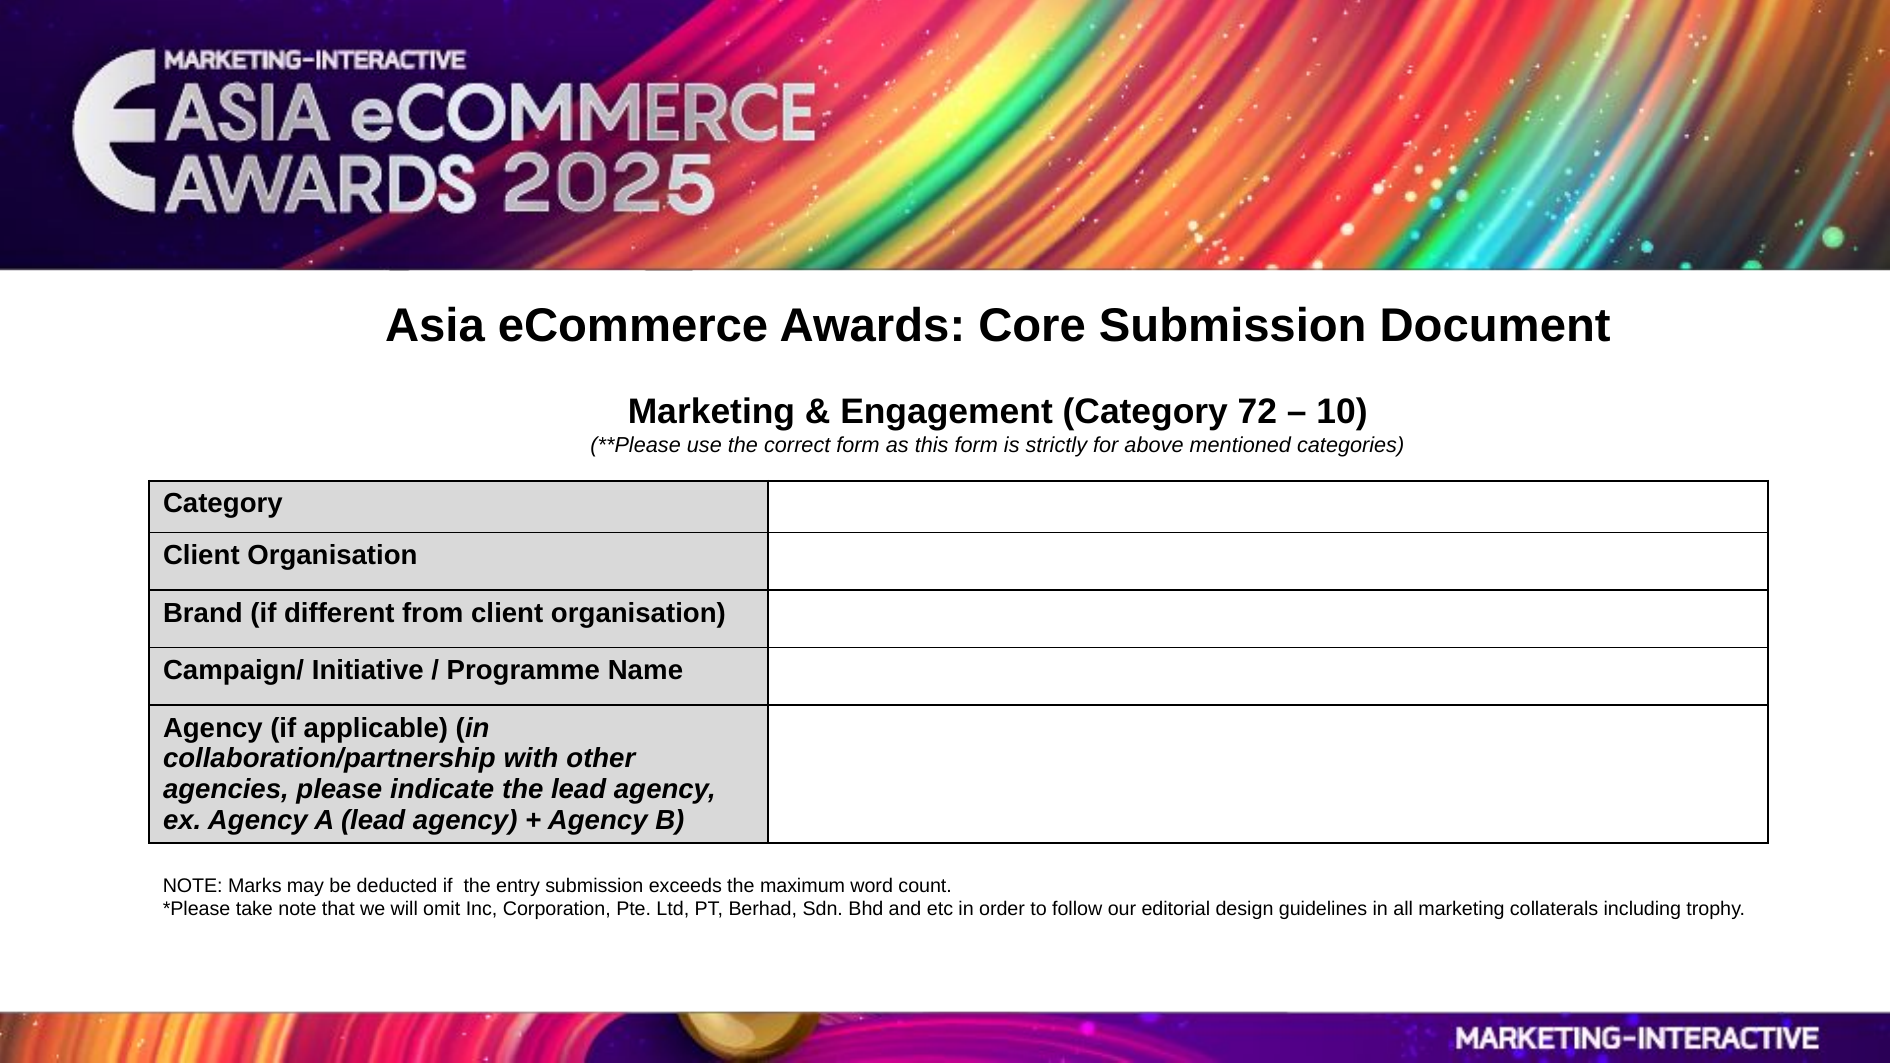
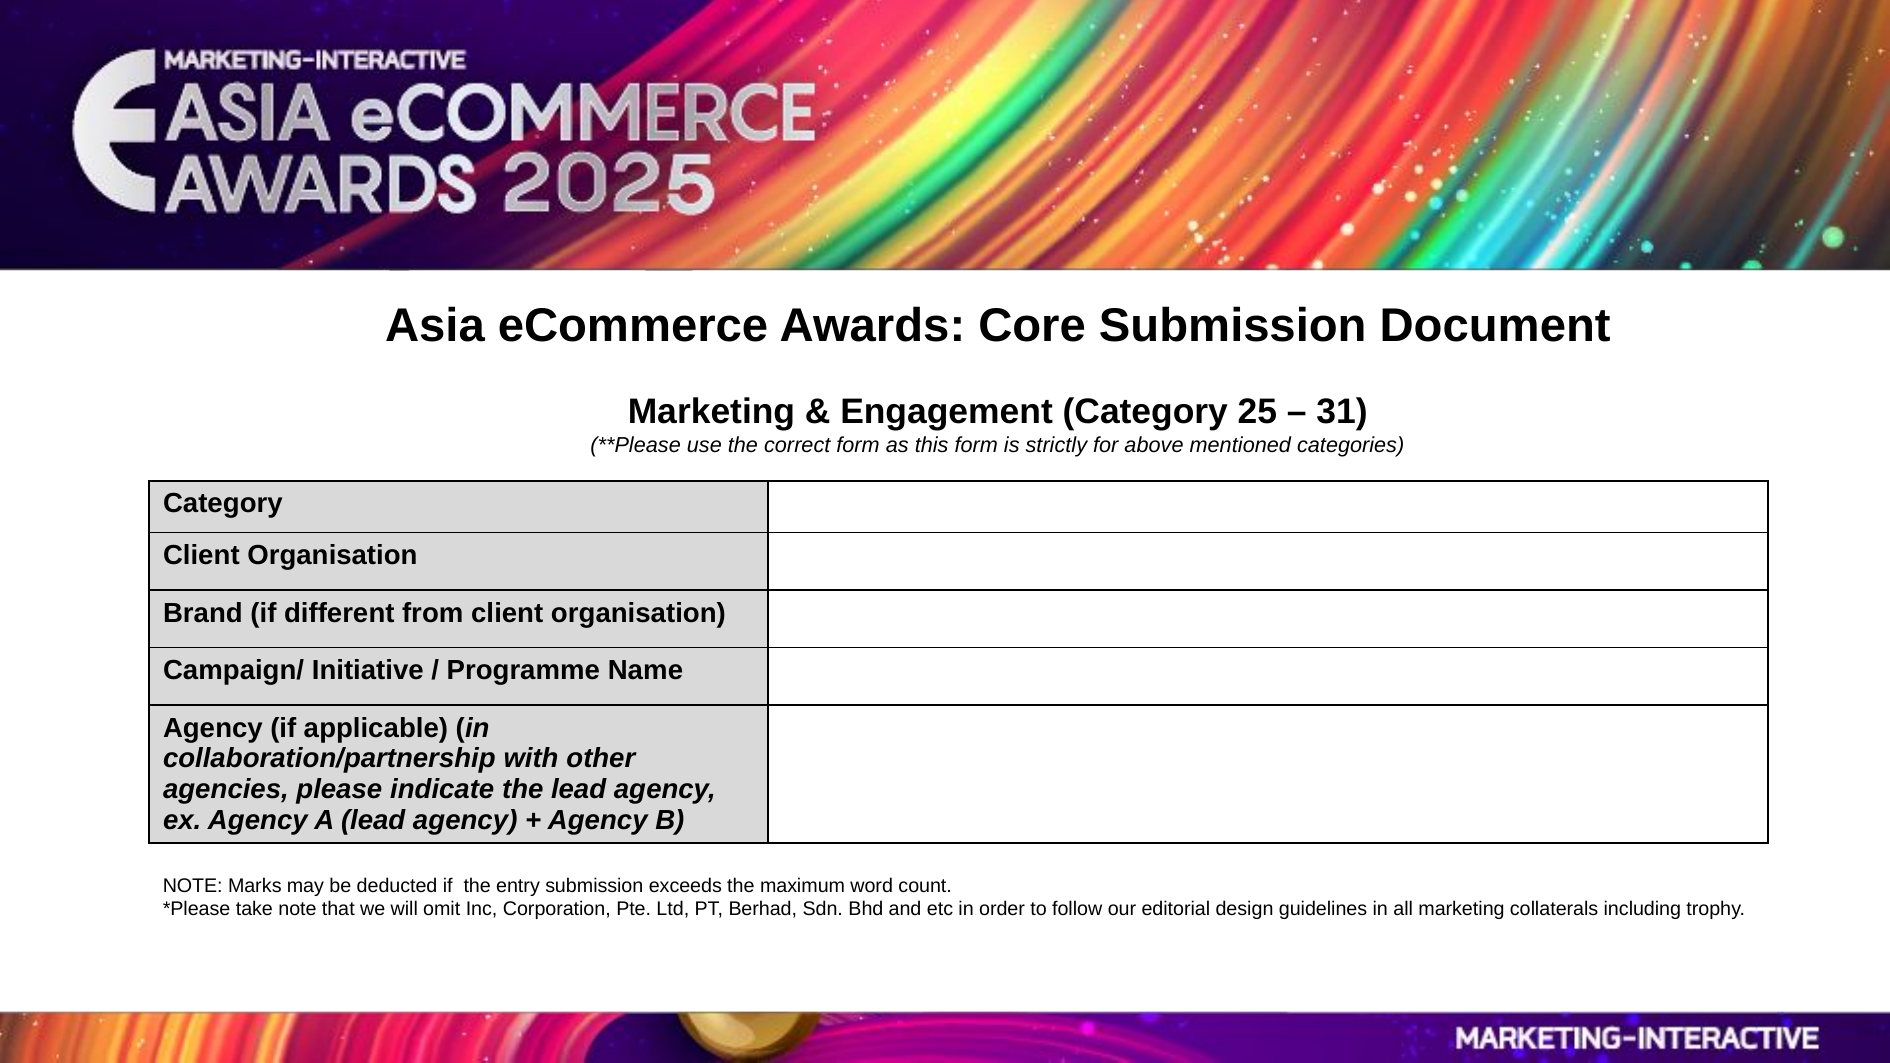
72: 72 -> 25 (1257, 412)
10: 10 -> 31 (1342, 412)
